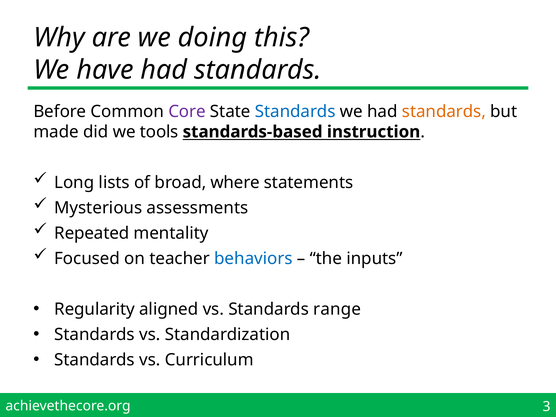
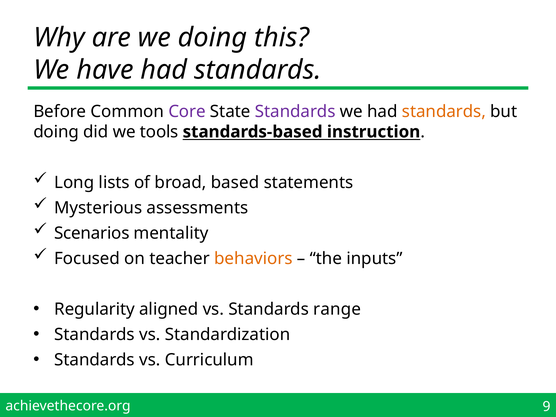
Standards colour: blue -> purple (295, 111)
made: made -> doing (56, 132)
where: where -> based (235, 182)
Repeated: Repeated -> Scenarios (92, 233)
behaviors colour: blue -> orange (253, 258)
3: 3 -> 9 (547, 407)
